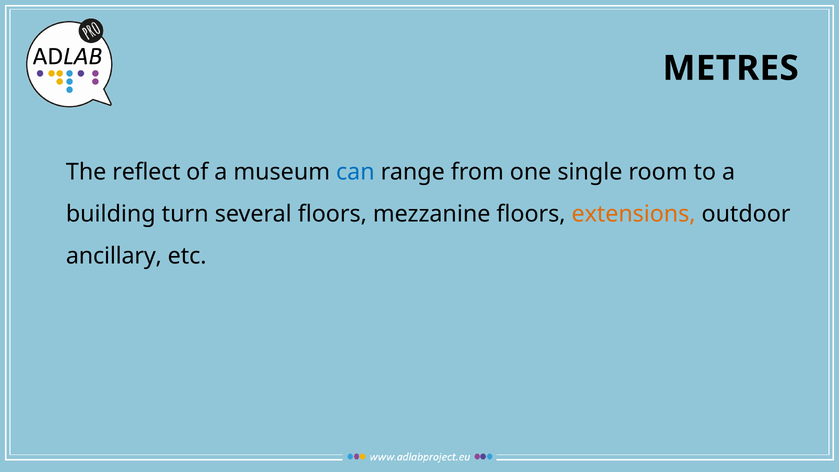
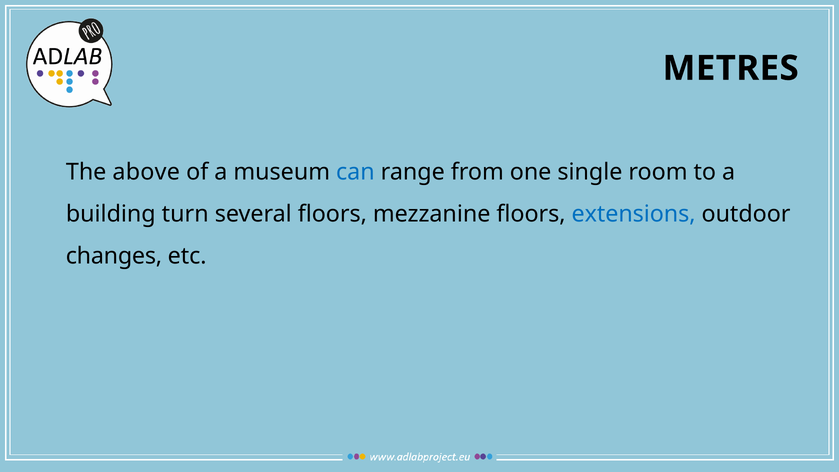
reflect: reflect -> above (146, 172)
extensions colour: orange -> blue (634, 214)
ancillary: ancillary -> changes (114, 256)
